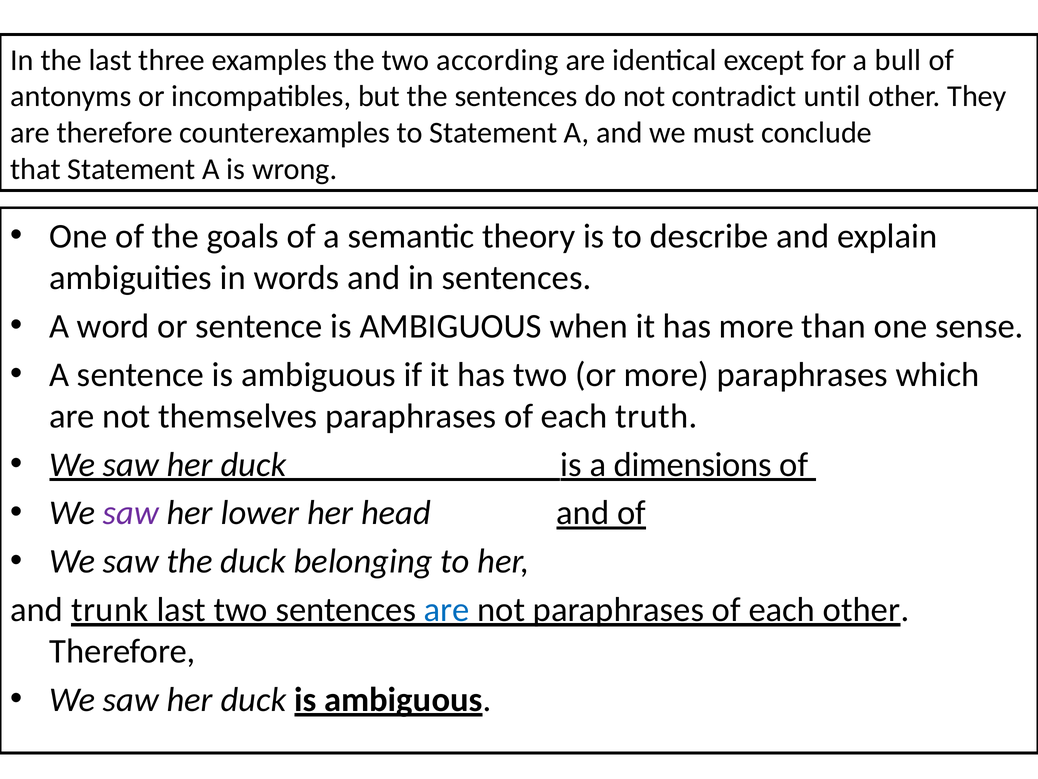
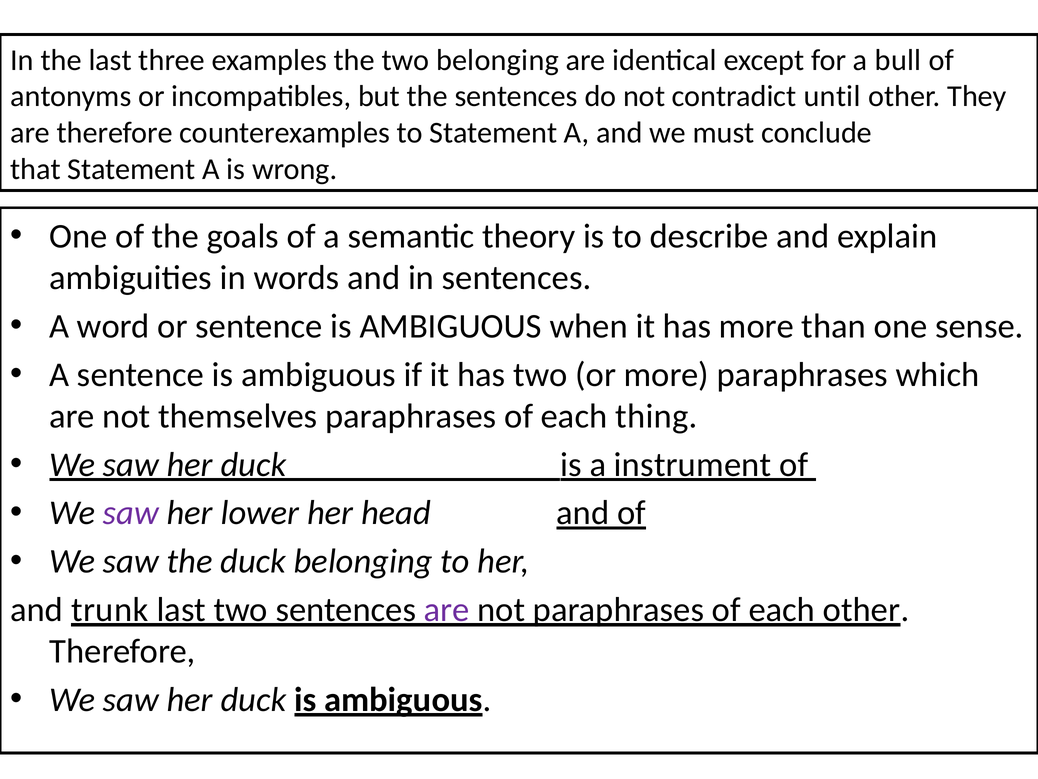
two according: according -> belonging (497, 60)
truth: truth -> thing (656, 416)
dimensions: dimensions -> instrument (693, 464)
are colour: blue -> purple (447, 610)
